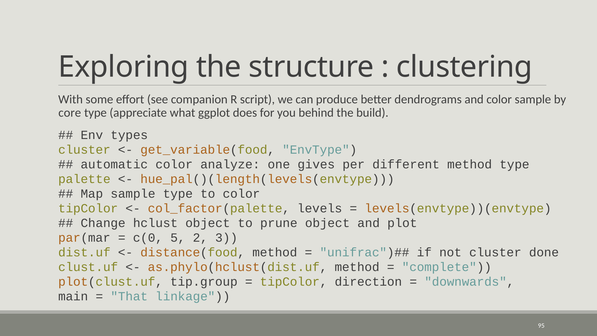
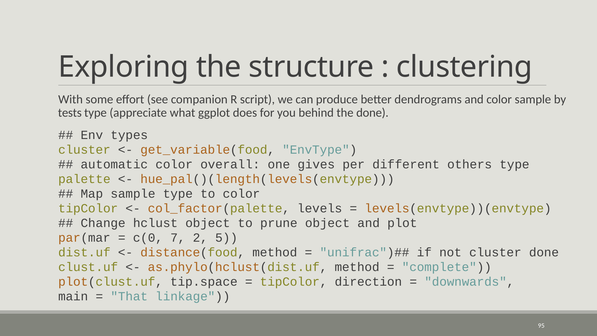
core: core -> tests (70, 113)
the build: build -> done (372, 113)
analyze: analyze -> overall (230, 164)
different method: method -> others (470, 164)
5: 5 -> 7 (178, 238)
3: 3 -> 5 (226, 238)
tip.group: tip.group -> tip.space (204, 282)
